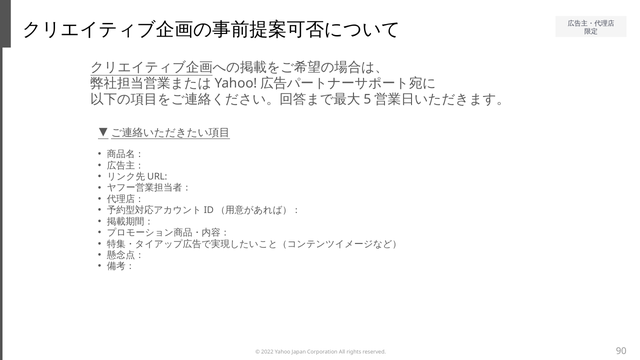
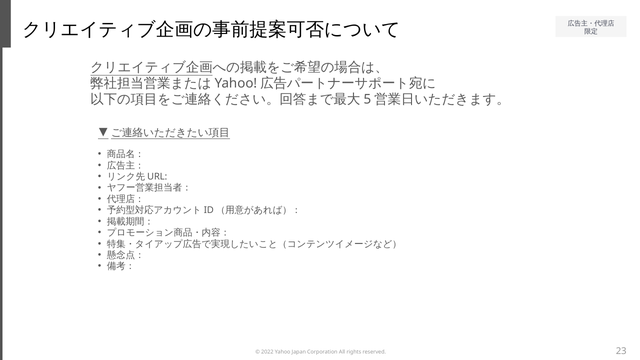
90: 90 -> 23 (621, 351)
